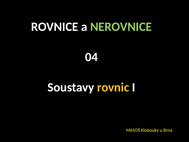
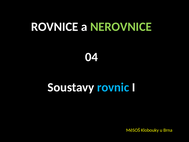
rovnic colour: yellow -> light blue (113, 87)
